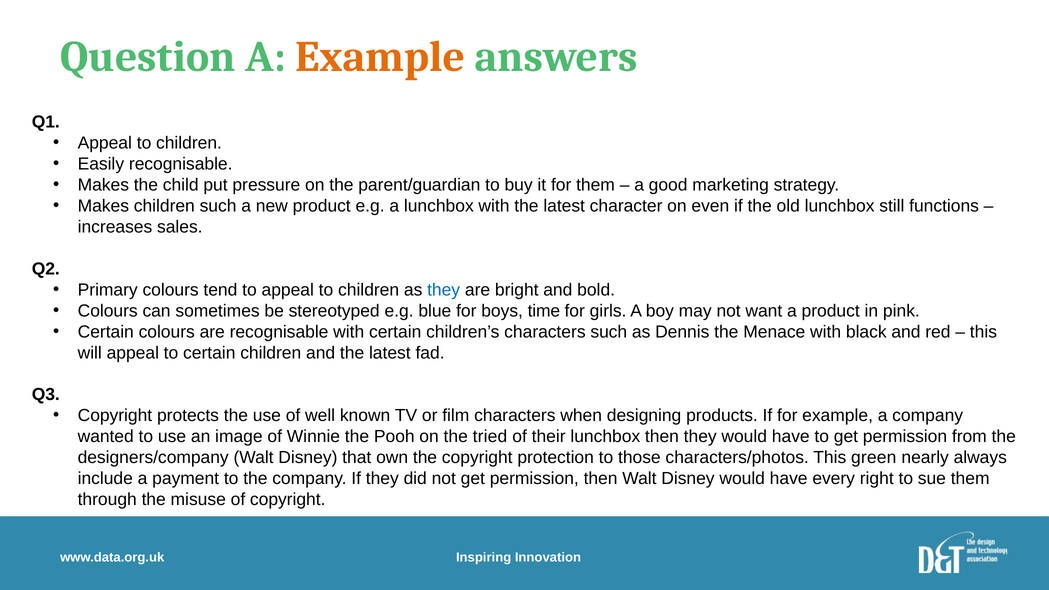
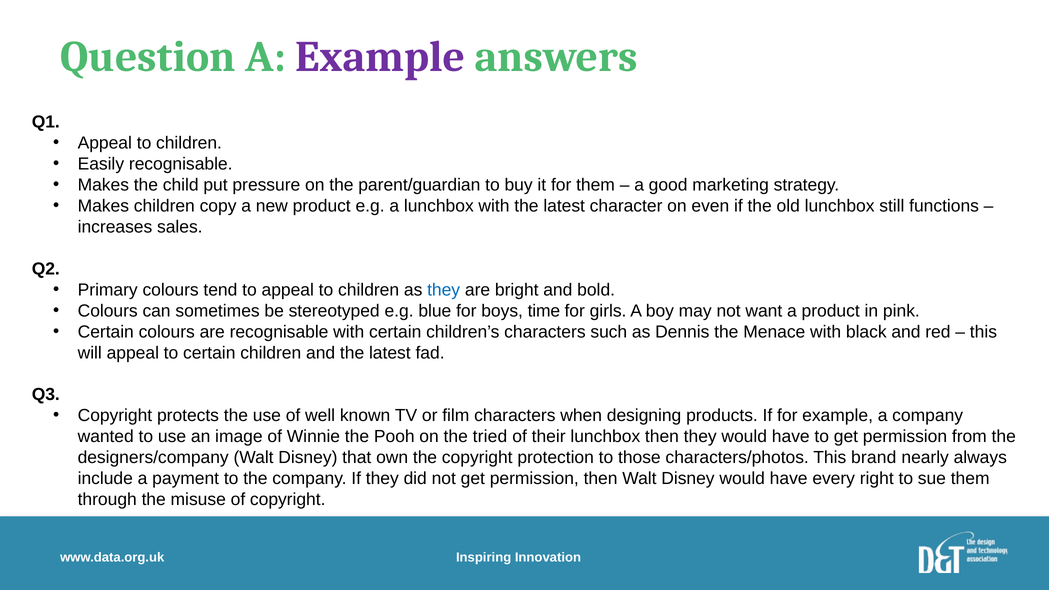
Example colour: orange -> purple (380, 57)
children such: such -> copy (218, 206)
green: green -> brand (874, 458)
